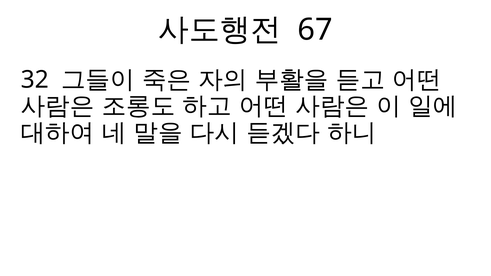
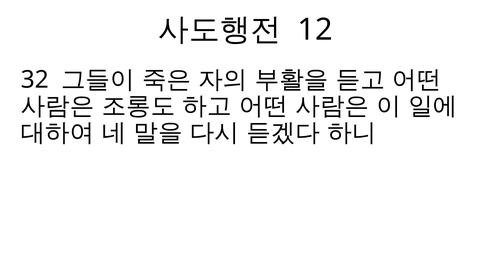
67: 67 -> 12 (315, 30)
